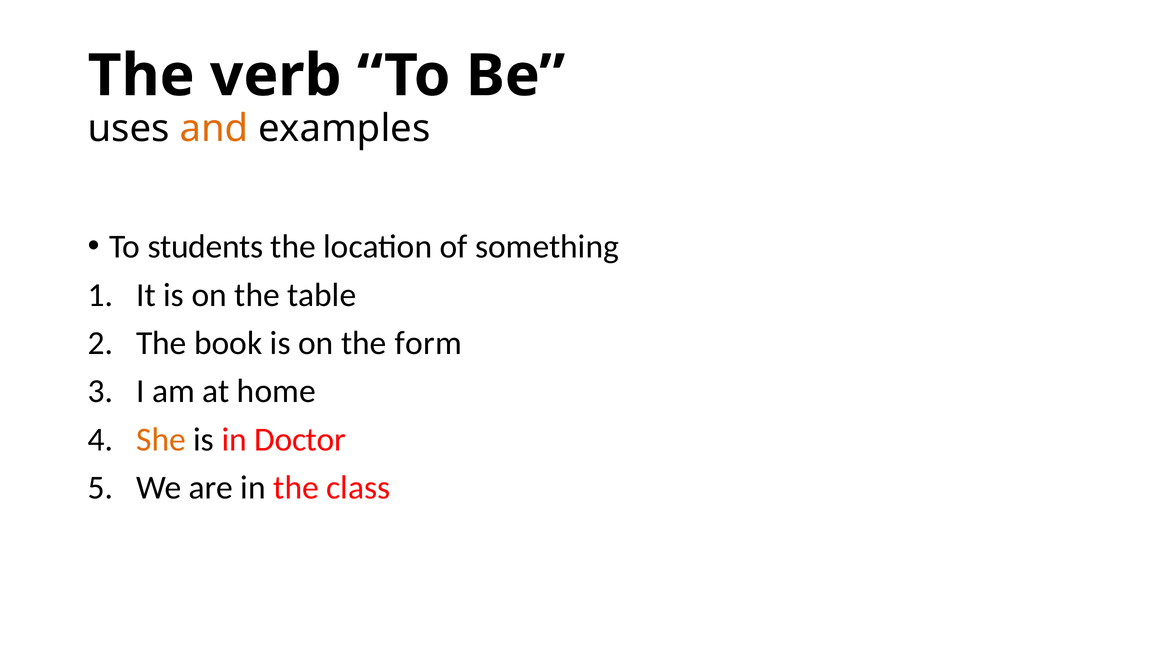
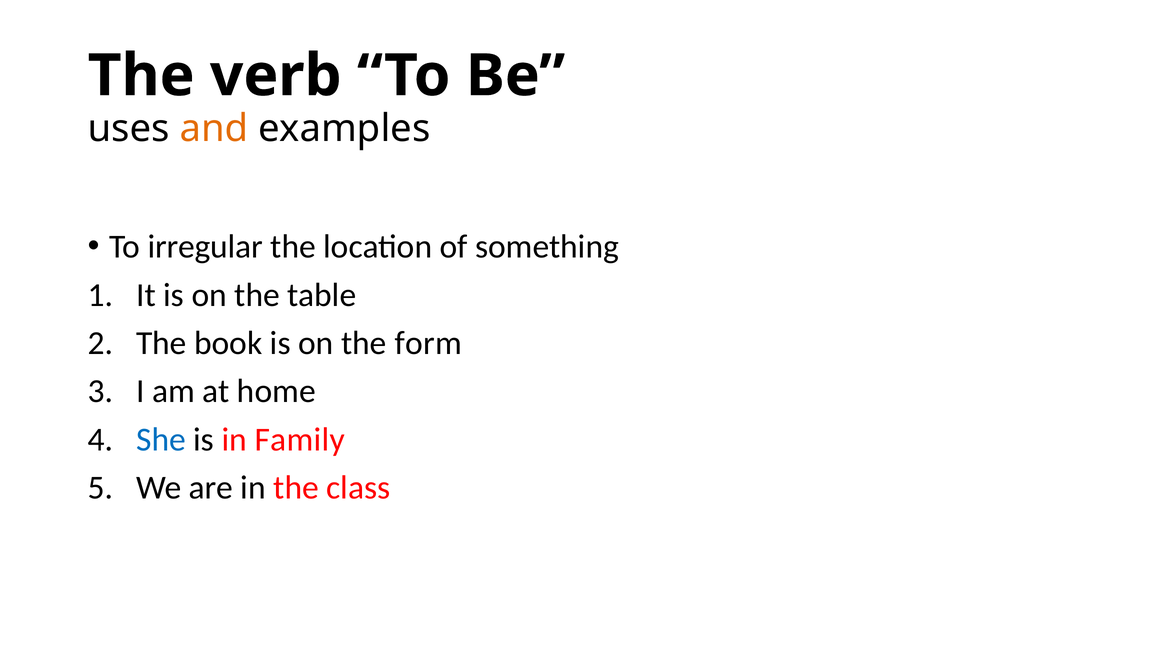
students: students -> irregular (205, 247)
She colour: orange -> blue (161, 440)
Doctor: Doctor -> Family (300, 440)
